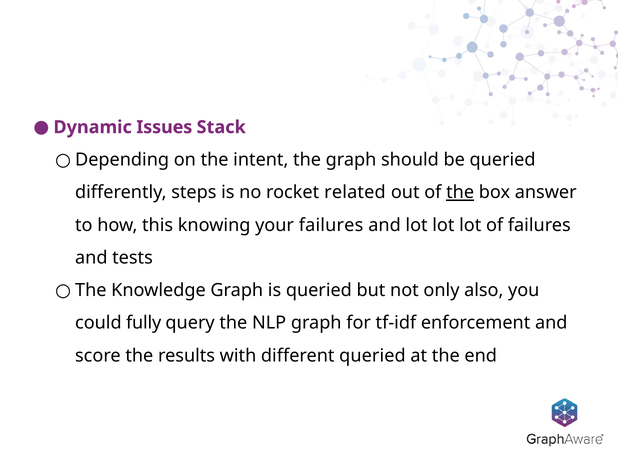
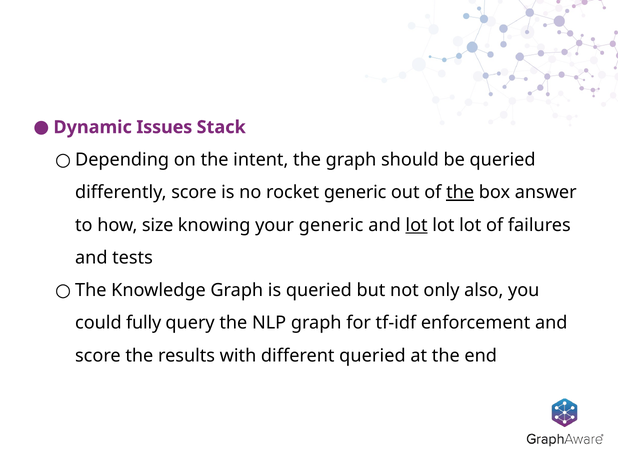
differently steps: steps -> score (194, 192)
rocket related: related -> generic (355, 192)
this: this -> size (158, 225)
your failures: failures -> generic (331, 225)
lot underline: none -> present (417, 225)
